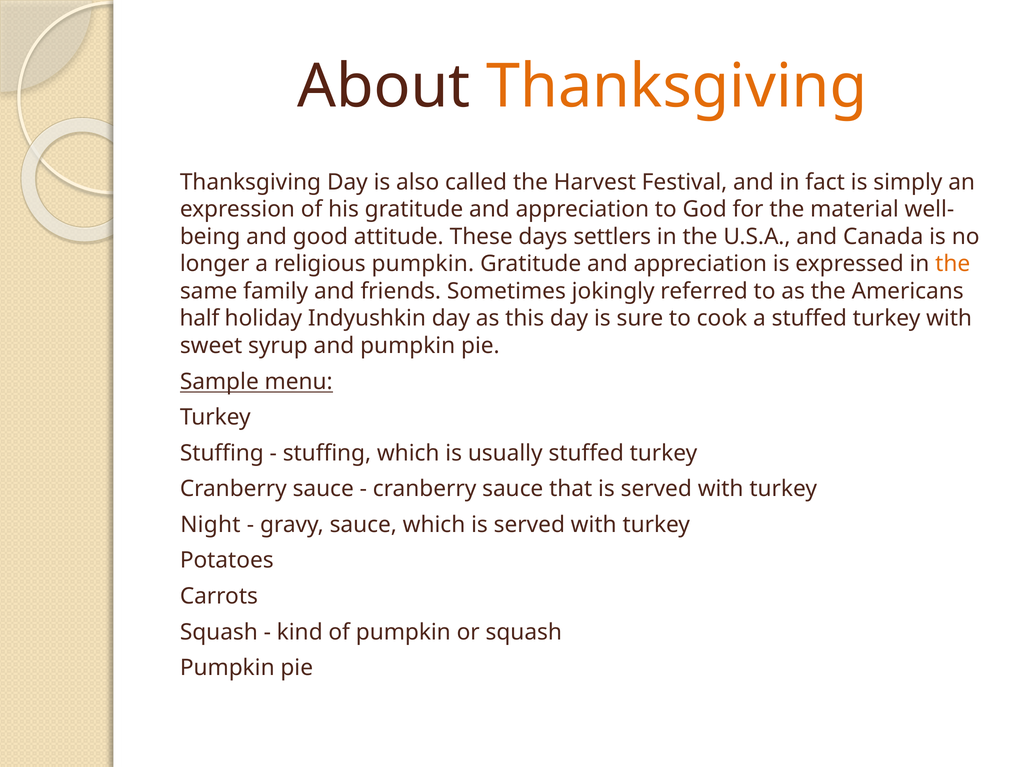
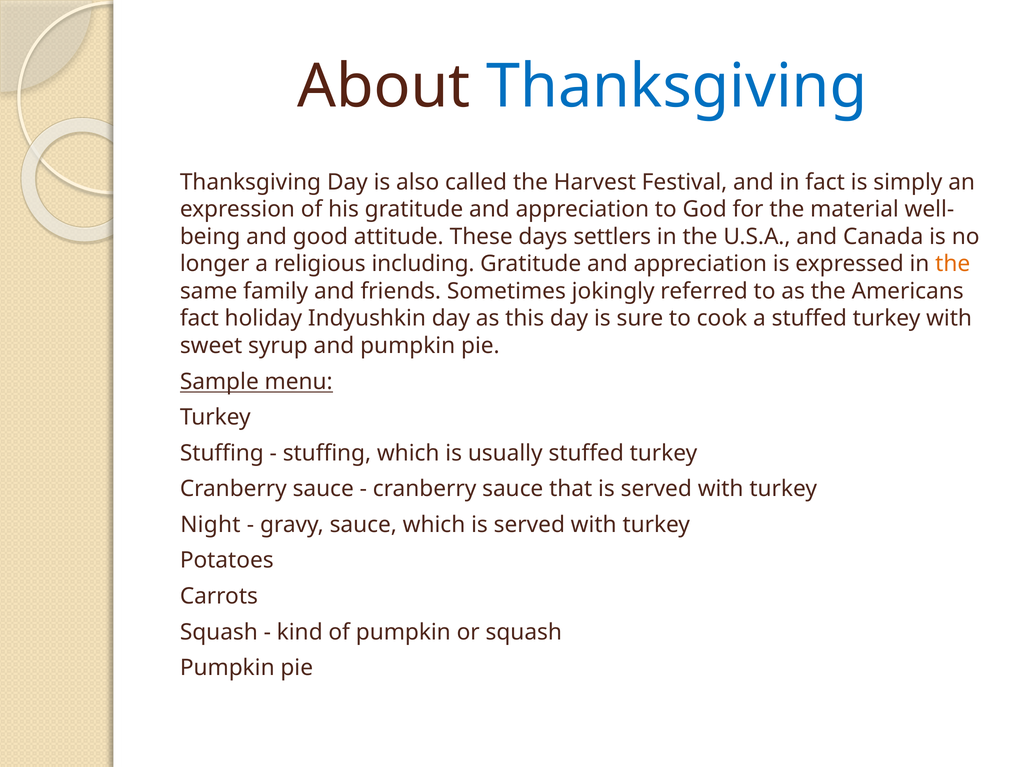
Thanksgiving colour: orange -> blue (677, 87)
religious pumpkin: pumpkin -> including (423, 264)
half: half -> fact (199, 319)
